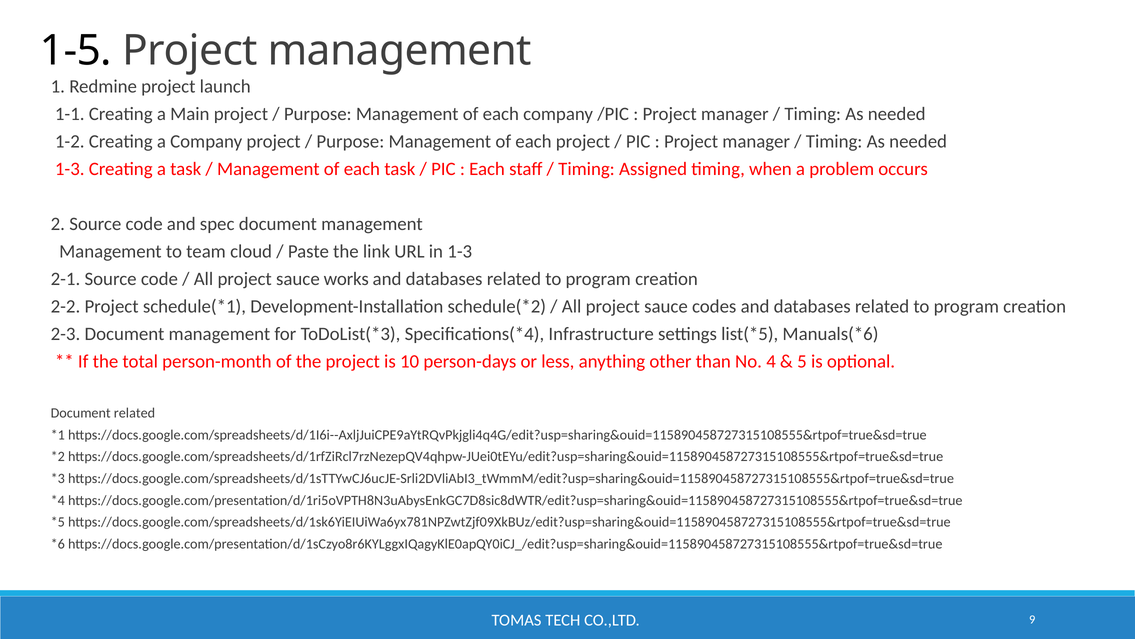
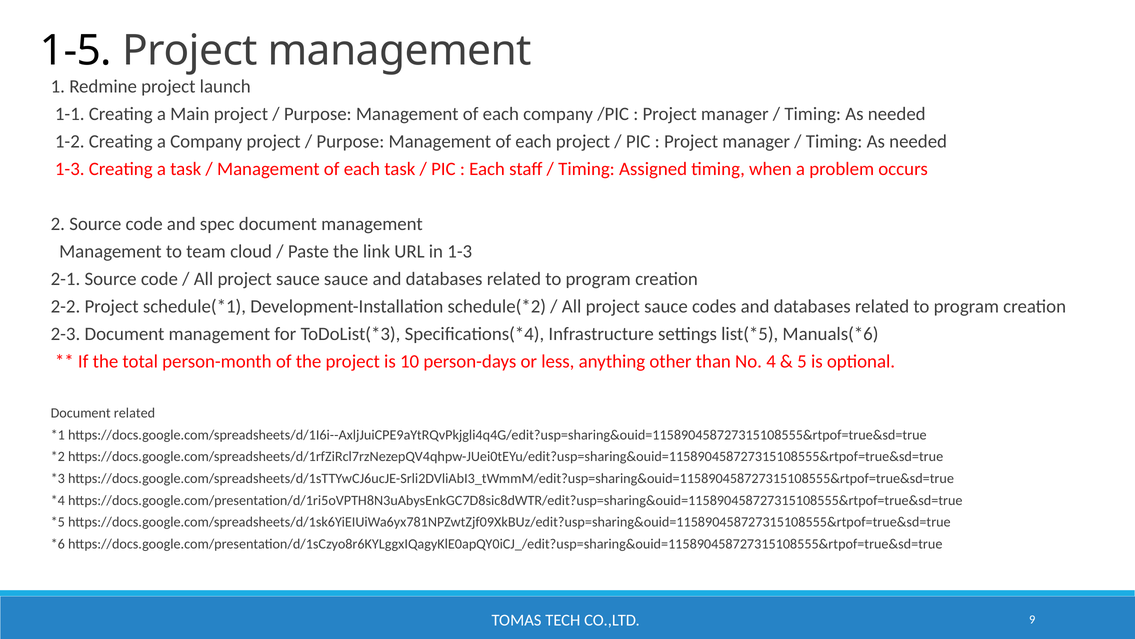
sauce works: works -> sauce (346, 279)
